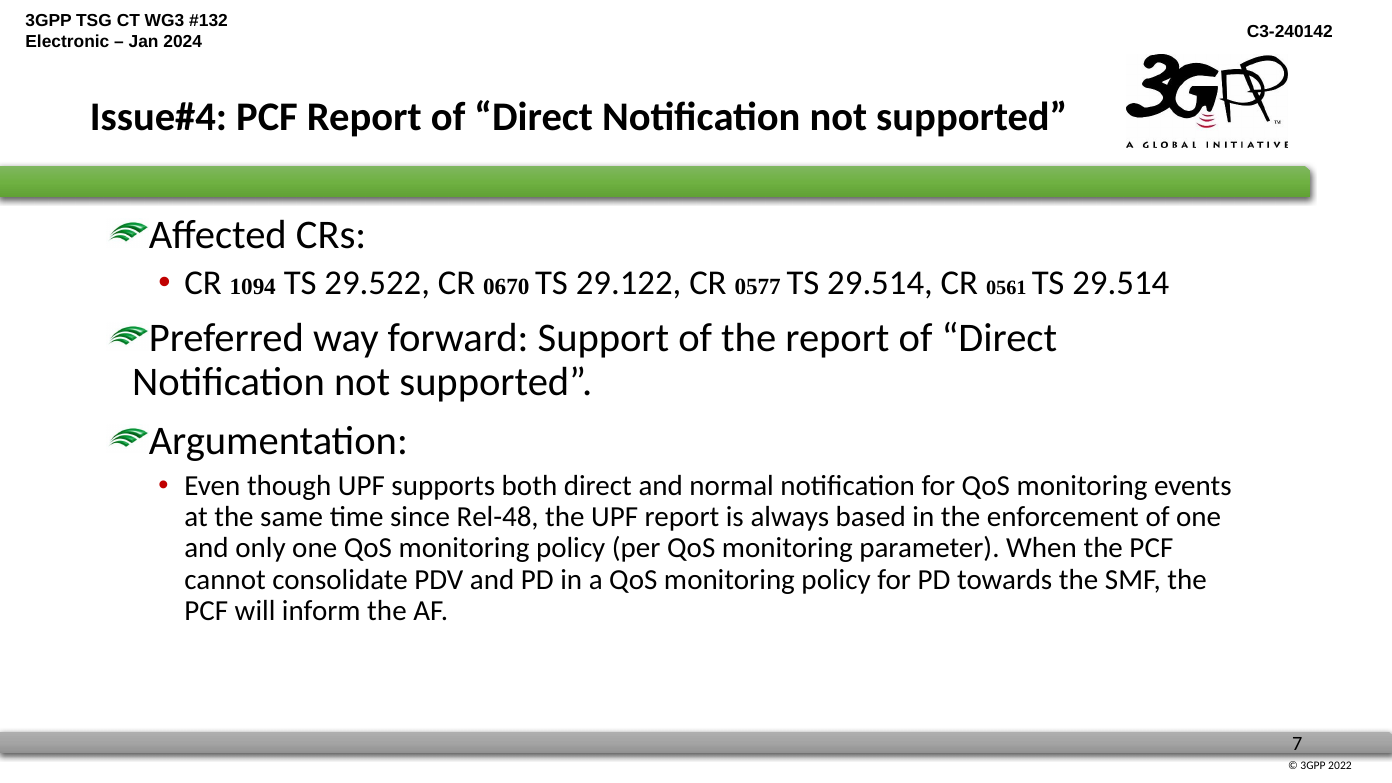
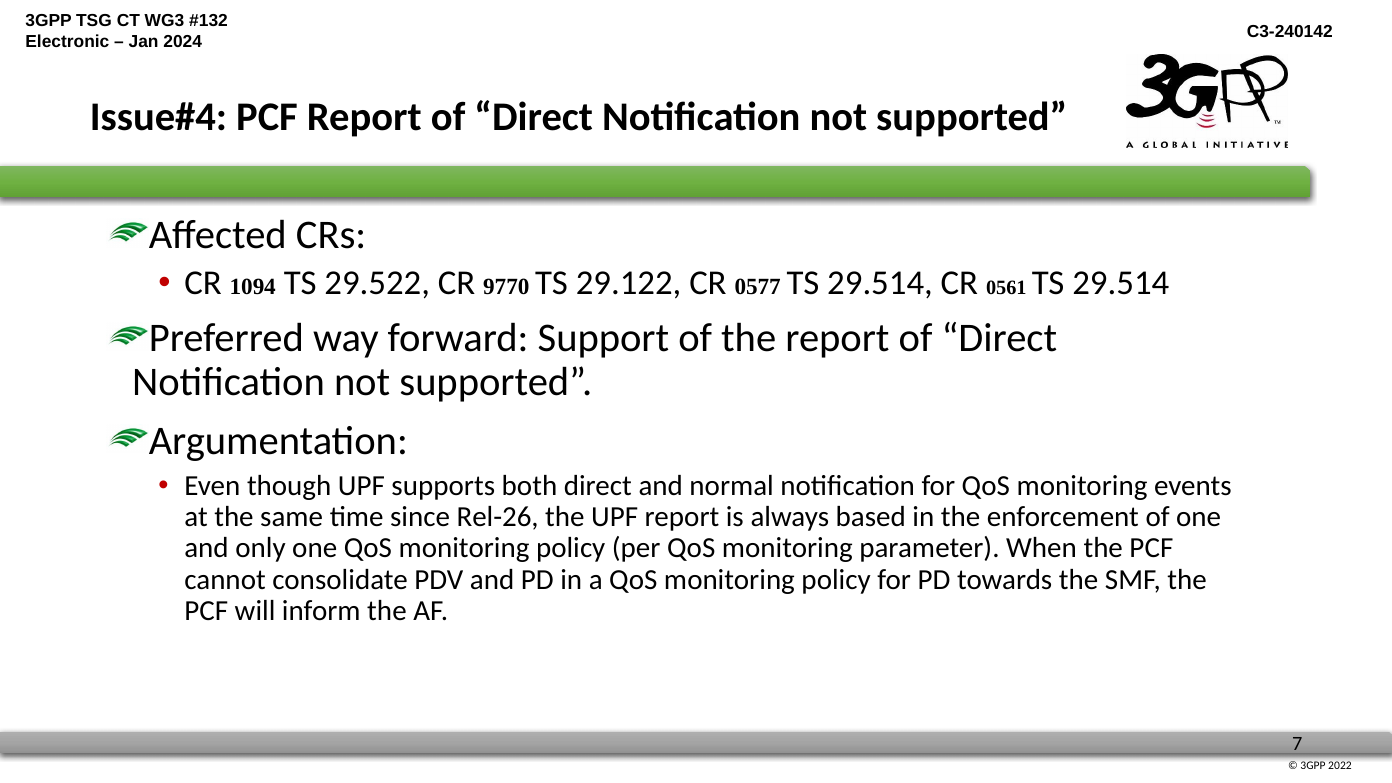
0670: 0670 -> 9770 (506, 287)
Rel-48: Rel-48 -> Rel-26 (498, 517)
